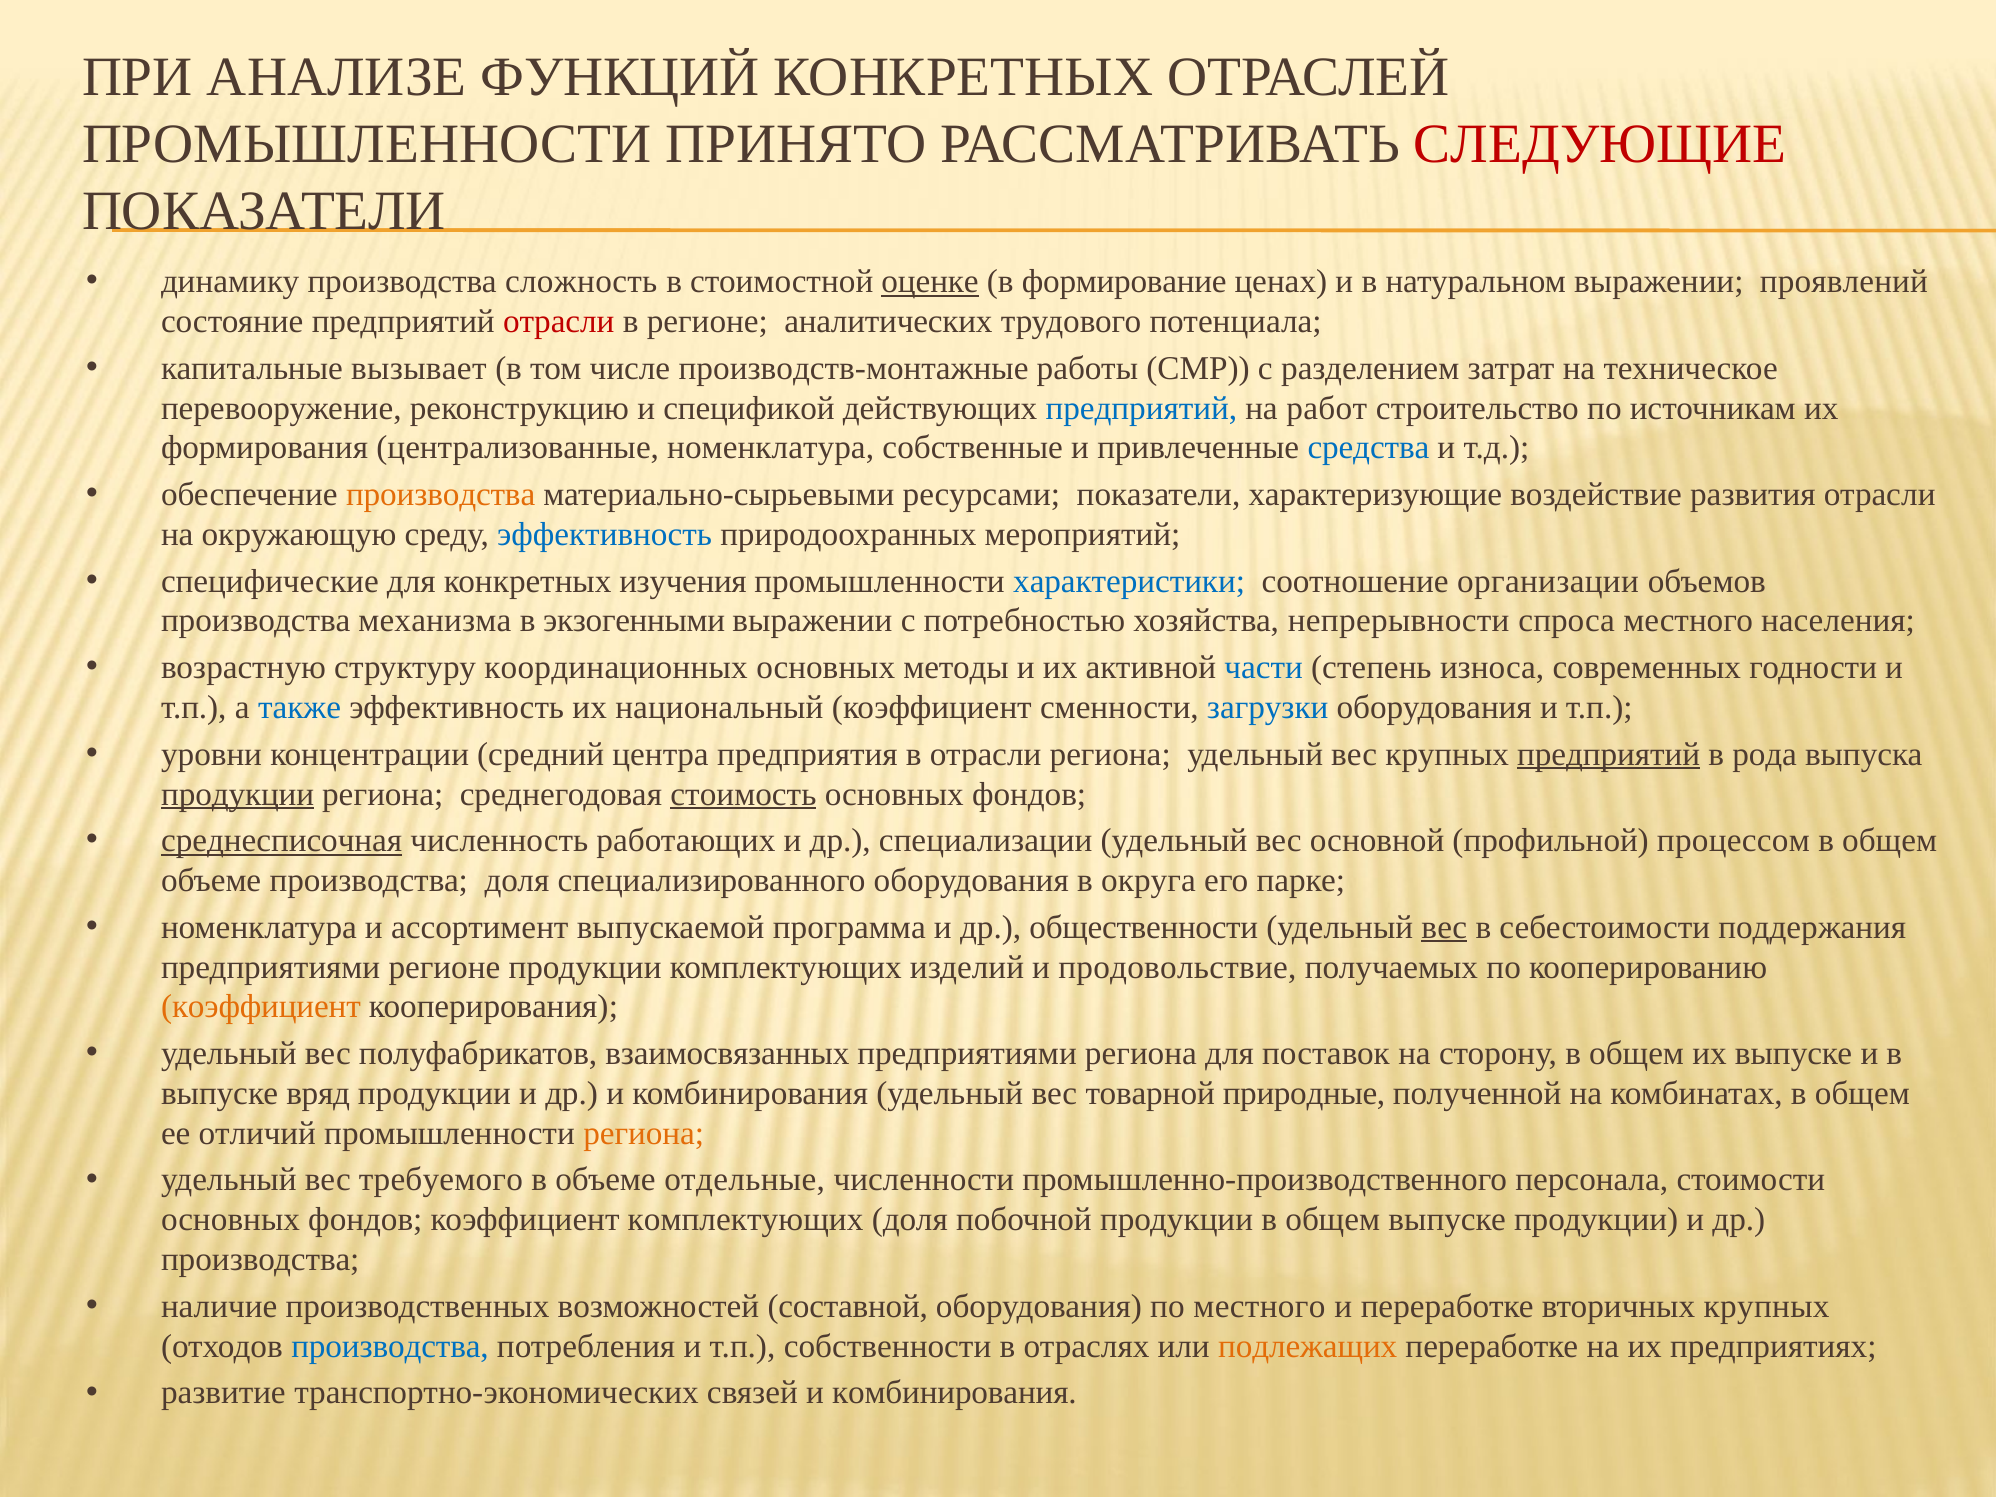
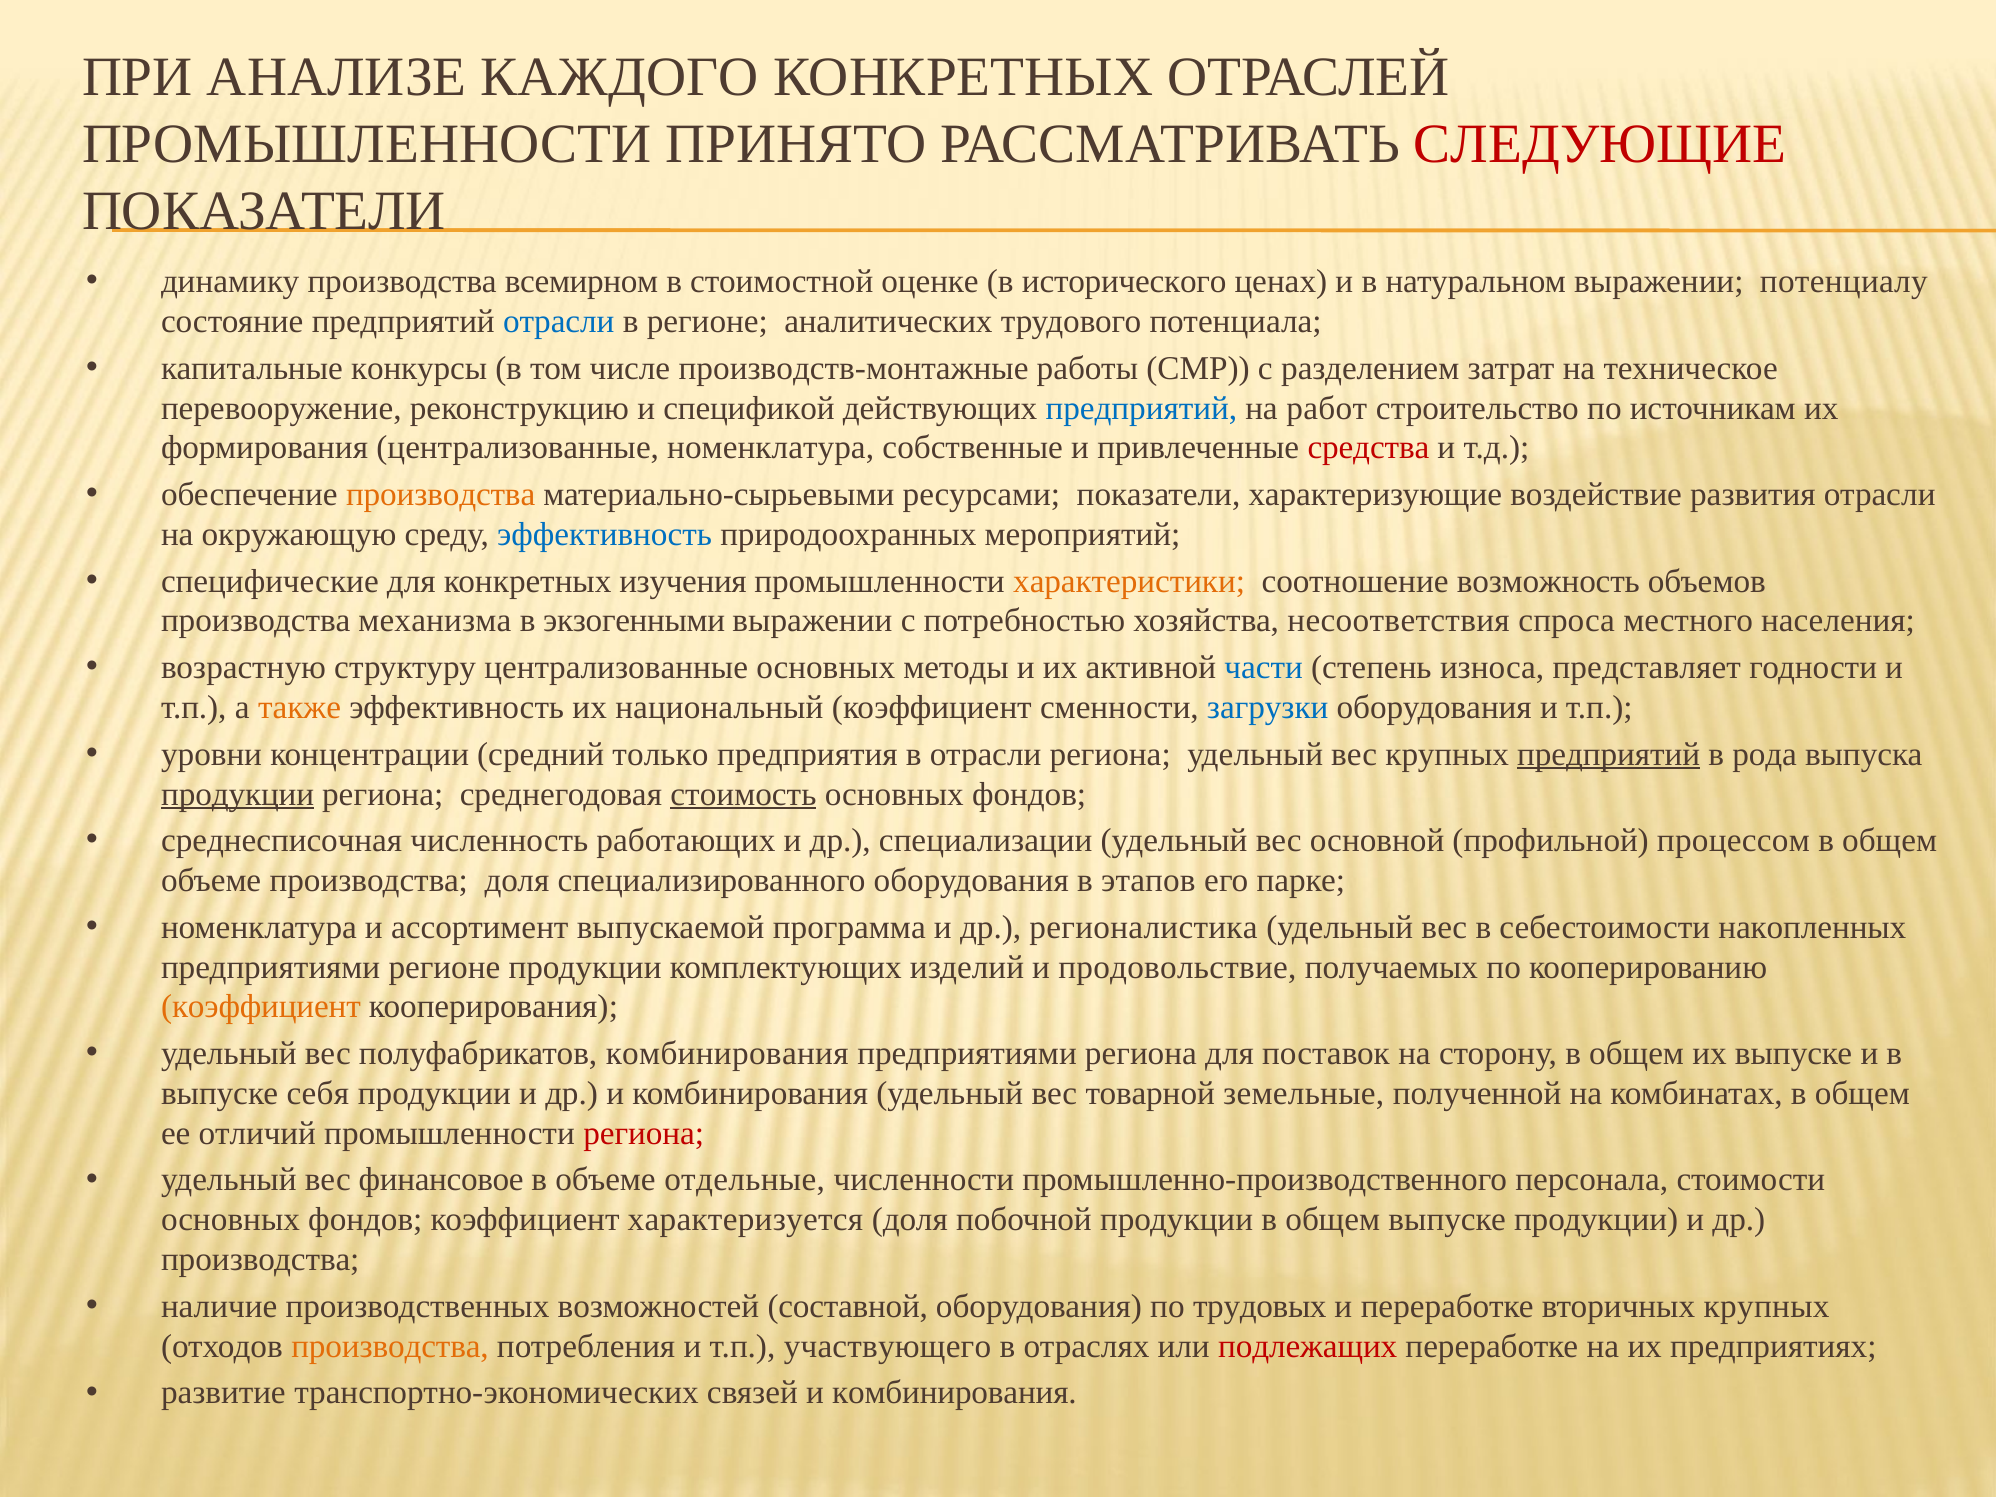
ФУНКЦИЙ: ФУНКЦИЙ -> КАЖДОГО (620, 78)
сложность: сложность -> всемирном (582, 282)
оценке underline: present -> none (930, 282)
формирование: формирование -> исторического (1124, 282)
проявлений: проявлений -> потенциалу (1844, 282)
отрасли colour: red -> blue (559, 322)
вызывает: вызывает -> конкурсы (419, 368)
средства colour: blue -> red (1368, 448)
характеристики colour: blue -> orange (1129, 581)
организации: организации -> возможность (1548, 581)
непрерывности: непрерывности -> несоответствия (1399, 621)
структуру координационных: координационных -> централизованные (616, 668)
современных: современных -> представляет (1647, 668)
также colour: blue -> orange (300, 708)
центра: центра -> только (660, 754)
среднесписочная underline: present -> none (282, 841)
округа: округа -> этапов (1148, 881)
общественности: общественности -> регионалистика (1144, 927)
вес underline: present -> none (1444, 927)
поддержания: поддержания -> накопленных (1812, 927)
полуфабрикатов взаимосвязанных: взаимосвязанных -> комбинирования (727, 1054)
вряд: вряд -> себя (318, 1094)
природные: природные -> земельные (1304, 1094)
региона colour: orange -> red (644, 1133)
требуемого: требуемого -> финансовое (441, 1180)
коэффициент комплектующих: комплектующих -> характеризуется (745, 1220)
по местного: местного -> трудовых (1260, 1306)
производства colour: blue -> orange (390, 1346)
собственности: собственности -> участвующего (887, 1346)
подлежащих colour: orange -> red (1308, 1346)
